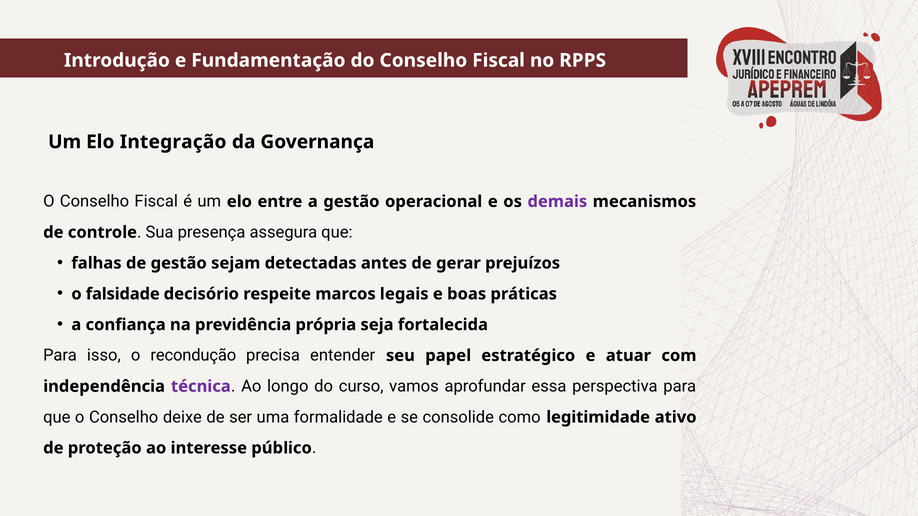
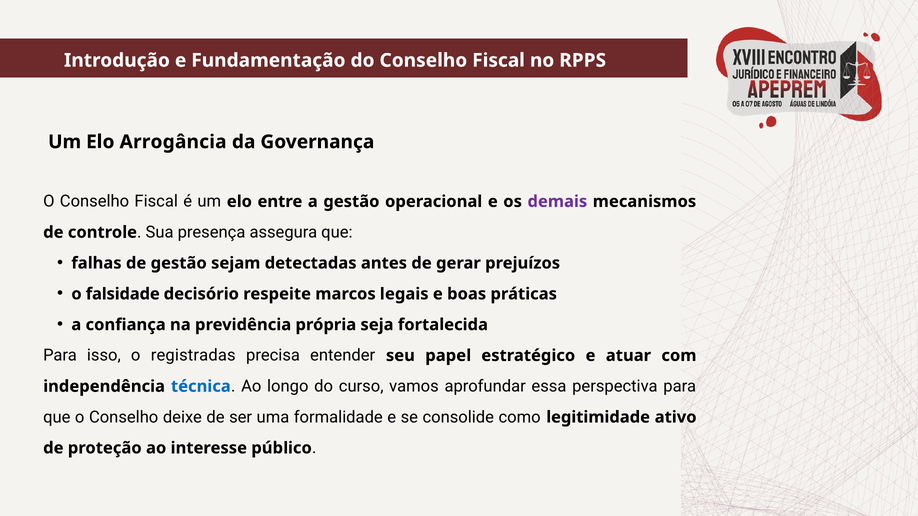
Integração: Integração -> Arrogância (173, 142)
recondução: recondução -> registradas (193, 356)
técnica colour: purple -> blue (201, 387)
